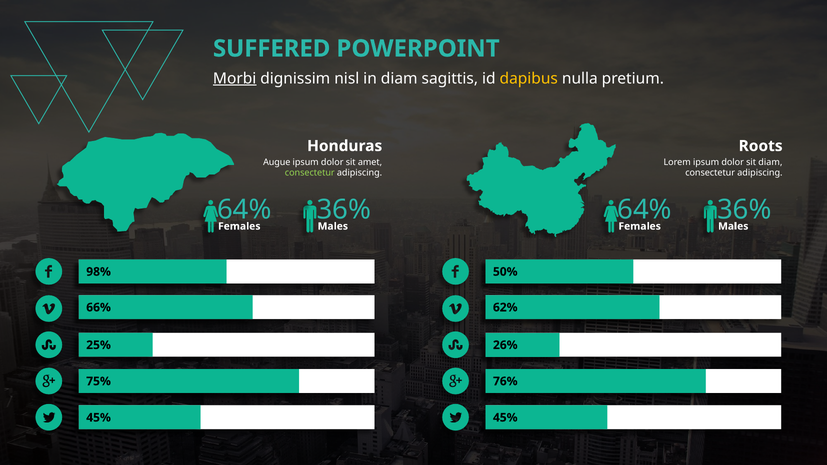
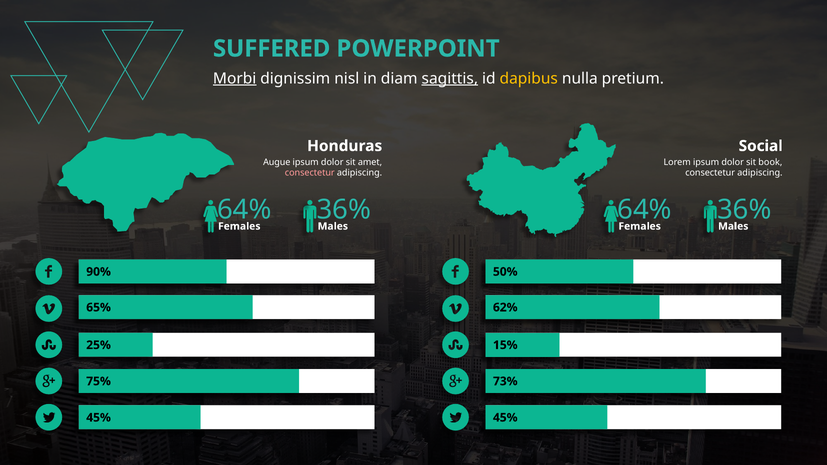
sagittis underline: none -> present (450, 79)
Roots: Roots -> Social (761, 146)
sit diam: diam -> book (770, 162)
consectetur colour: light green -> pink (310, 173)
98%: 98% -> 90% (99, 272)
66%: 66% -> 65% (99, 308)
26%: 26% -> 15% (505, 345)
76%: 76% -> 73% (505, 381)
